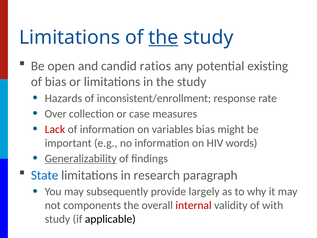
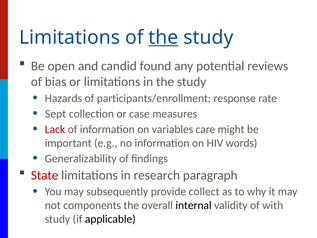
ratios: ratios -> found (155, 66)
existing: existing -> reviews (268, 66)
inconsistent/enrollment: inconsistent/enrollment -> participants/enrollment (154, 98)
Over: Over -> Sept (56, 114)
variables bias: bias -> care (205, 129)
Generalizability underline: present -> none (81, 158)
State colour: blue -> red (45, 175)
largely: largely -> collect (204, 191)
internal colour: red -> black (194, 205)
